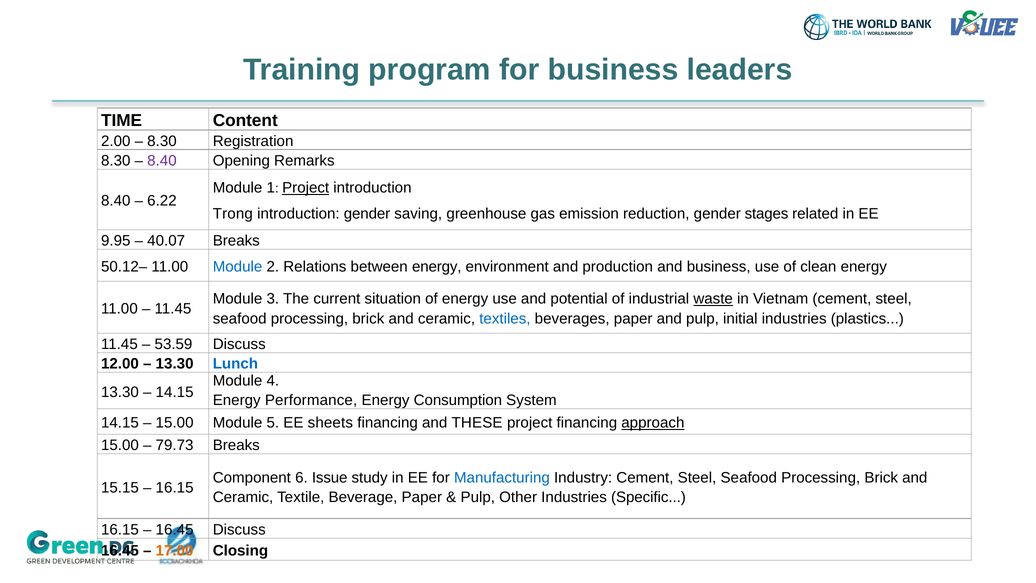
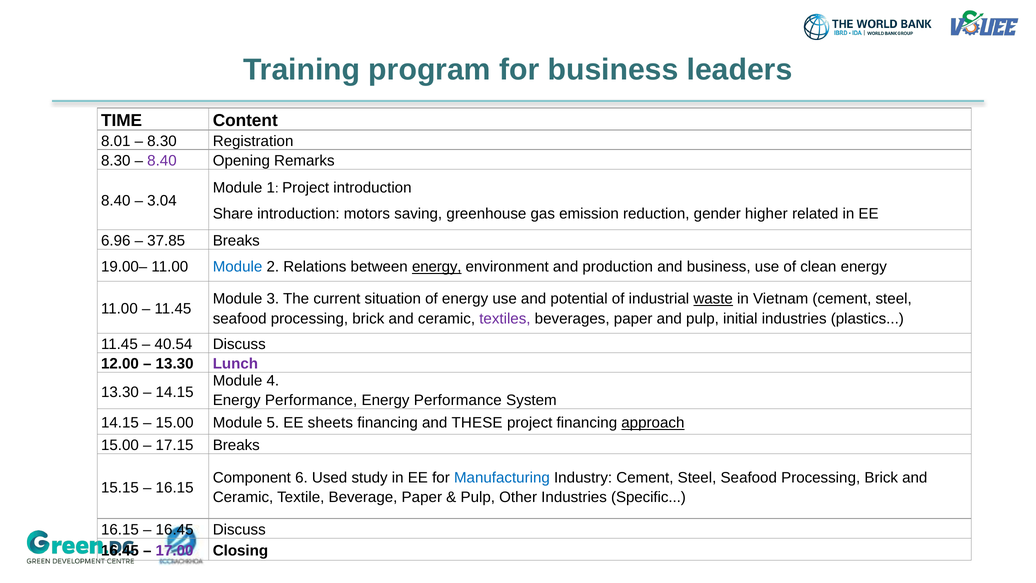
2.00: 2.00 -> 8.01 (116, 141)
Project underline: present -> none (306, 188)
6.22: 6.22 -> 3.04 (162, 201)
Trong: Trong -> Share (233, 214)
introduction gender: gender -> motors (367, 214)
stages: stages -> higher (766, 214)
9.95: 9.95 -> 6.96 (116, 241)
40.07: 40.07 -> 37.85 (166, 241)
50.12–: 50.12– -> 19.00– (124, 267)
energy underline: none -> present (437, 267)
textiles colour: blue -> purple (505, 318)
53.59: 53.59 -> 40.54 (173, 344)
Lunch colour: blue -> purple (235, 364)
Consumption: Consumption -> Performance (458, 400)
79.73: 79.73 -> 17.15 (175, 445)
Issue: Issue -> Used (330, 478)
17.00 colour: orange -> purple (175, 550)
